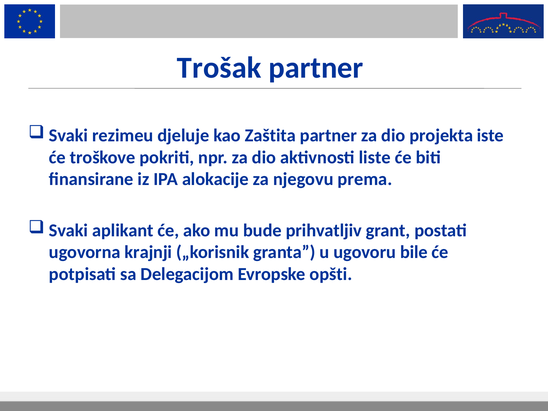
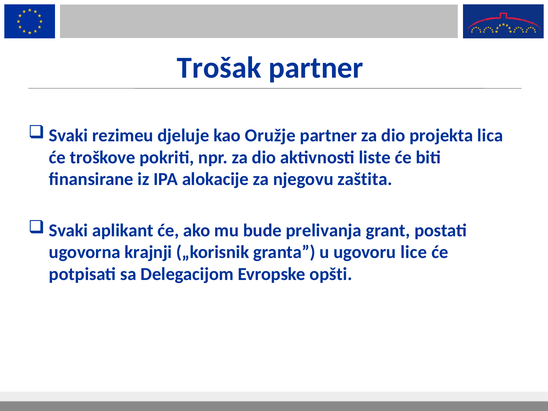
Zaštita: Zaštita -> Oružje (270, 135)
iste: iste -> lica (490, 135)
prema: prema -> zaštita (365, 179)
prihvatljiv: prihvatljiv -> prelivanja (324, 230)
bile: bile -> lice (414, 252)
